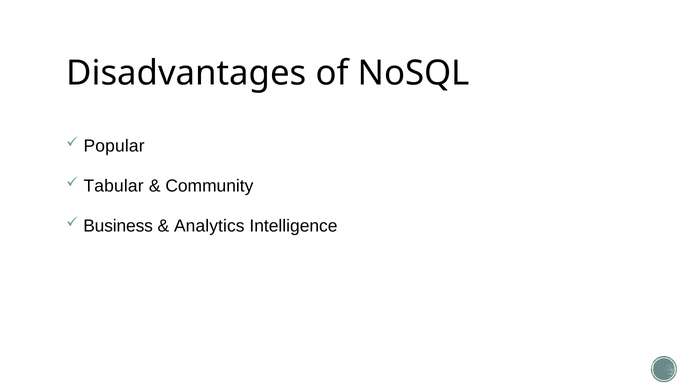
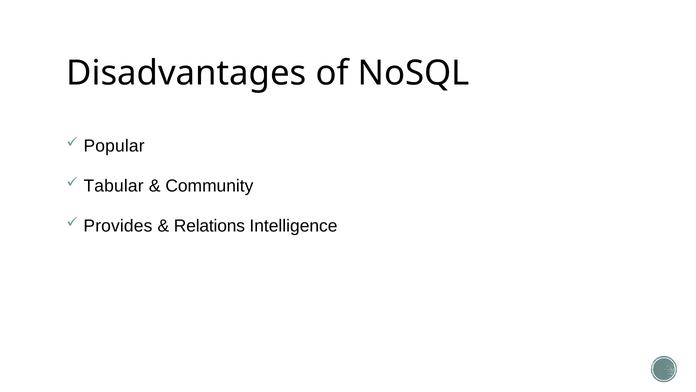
Business: Business -> Provides (118, 226)
Analytics: Analytics -> Relations (209, 226)
